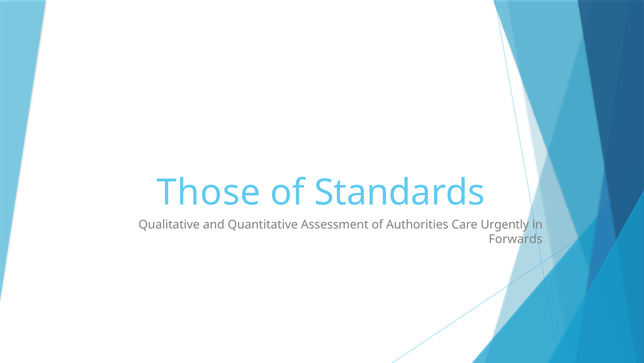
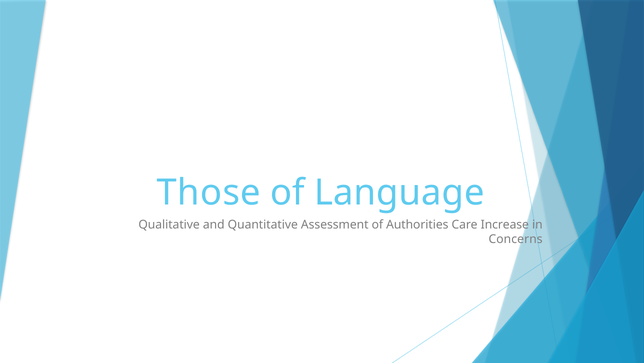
Standards: Standards -> Language (400, 192)
Urgently: Urgently -> Increase (505, 224)
Forwards: Forwards -> Concerns (516, 239)
